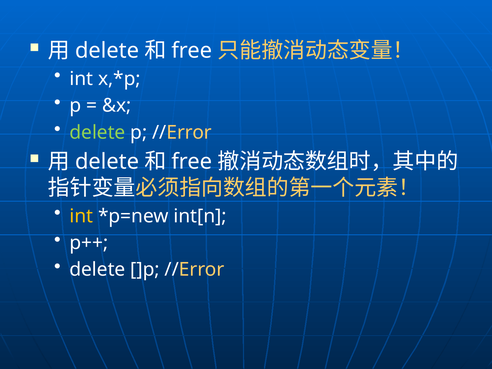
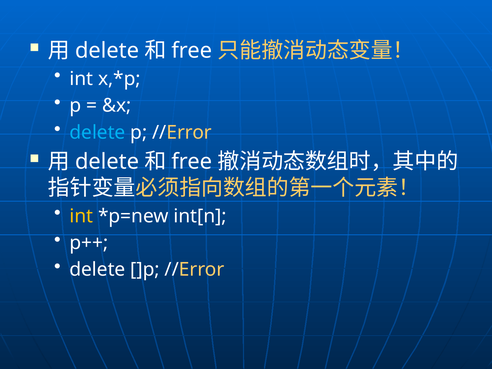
delete colour: light green -> light blue (97, 132)
